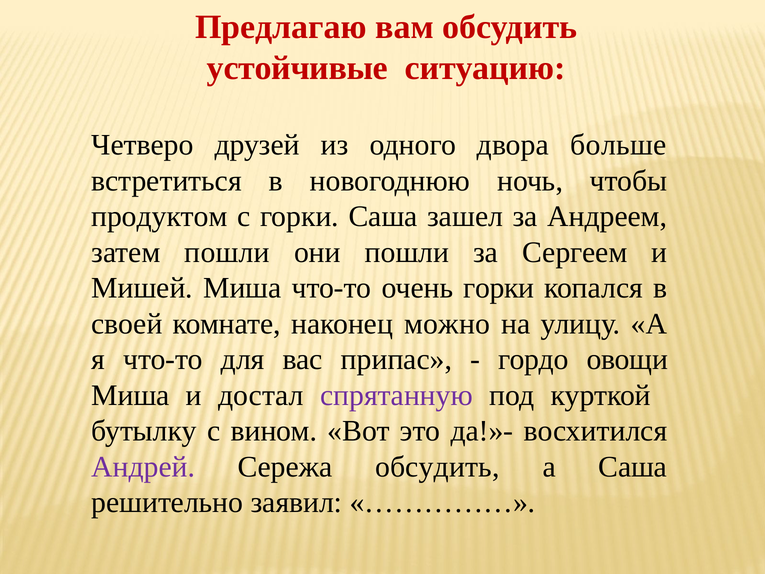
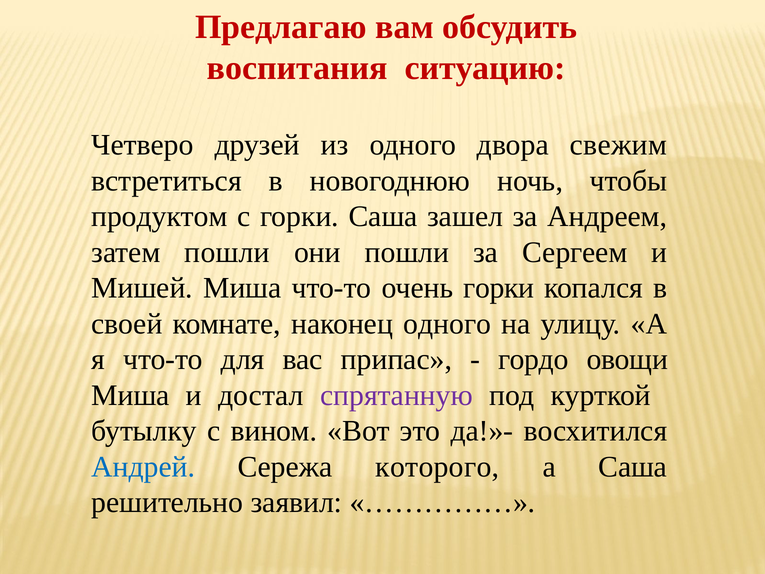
устойчивые: устойчивые -> воспитания (297, 68)
больше: больше -> свежим (618, 145)
наконец можно: можно -> одного (447, 324)
Андрей colour: purple -> blue (143, 467)
Сережа обсудить: обсудить -> которого (437, 467)
